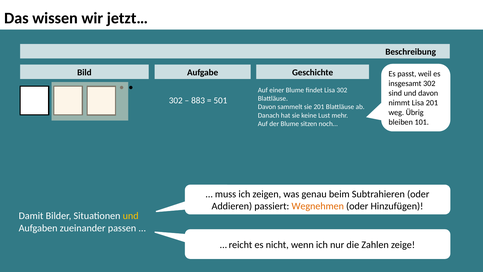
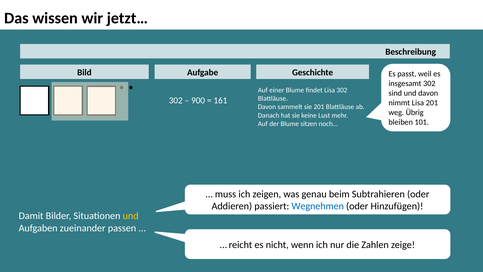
883: 883 -> 900 (198, 100)
501: 501 -> 161 (220, 100)
Wegnehmen colour: orange -> blue (318, 206)
